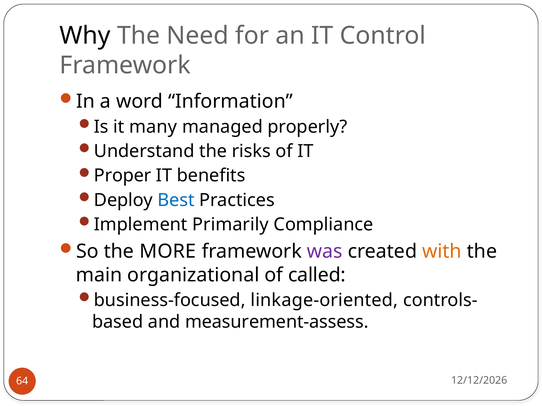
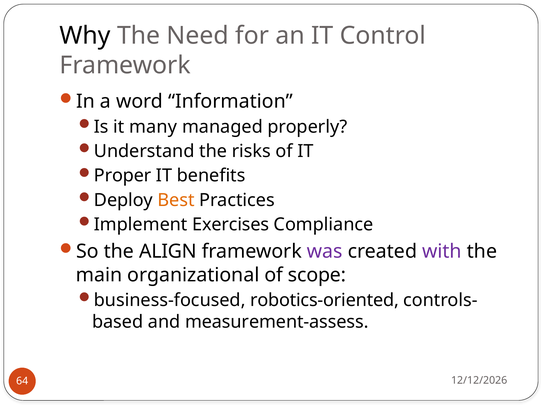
Best colour: blue -> orange (176, 200)
Primarily: Primarily -> Exercises (231, 225)
MORE: MORE -> ALIGN (168, 252)
with colour: orange -> purple (442, 252)
called: called -> scope (317, 275)
linkage-oriented: linkage-oriented -> robotics-oriented (324, 301)
